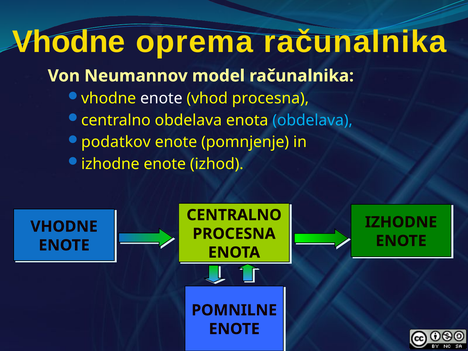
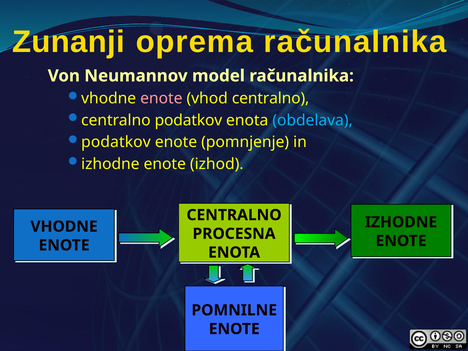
Vhodne: Vhodne -> Zunanji (68, 42)
enote colour: white -> pink (161, 98)
vhod procesna: procesna -> centralno (271, 98)
centralno obdelava: obdelava -> podatkov (188, 120)
